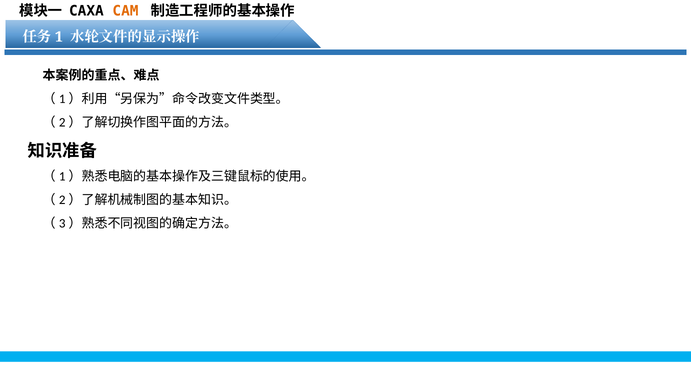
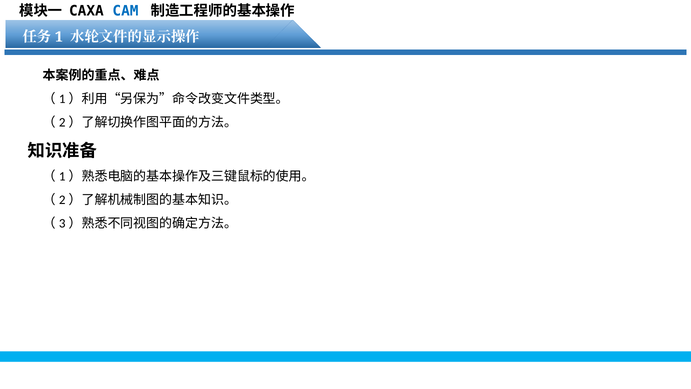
CAM colour: orange -> blue (125, 11)
